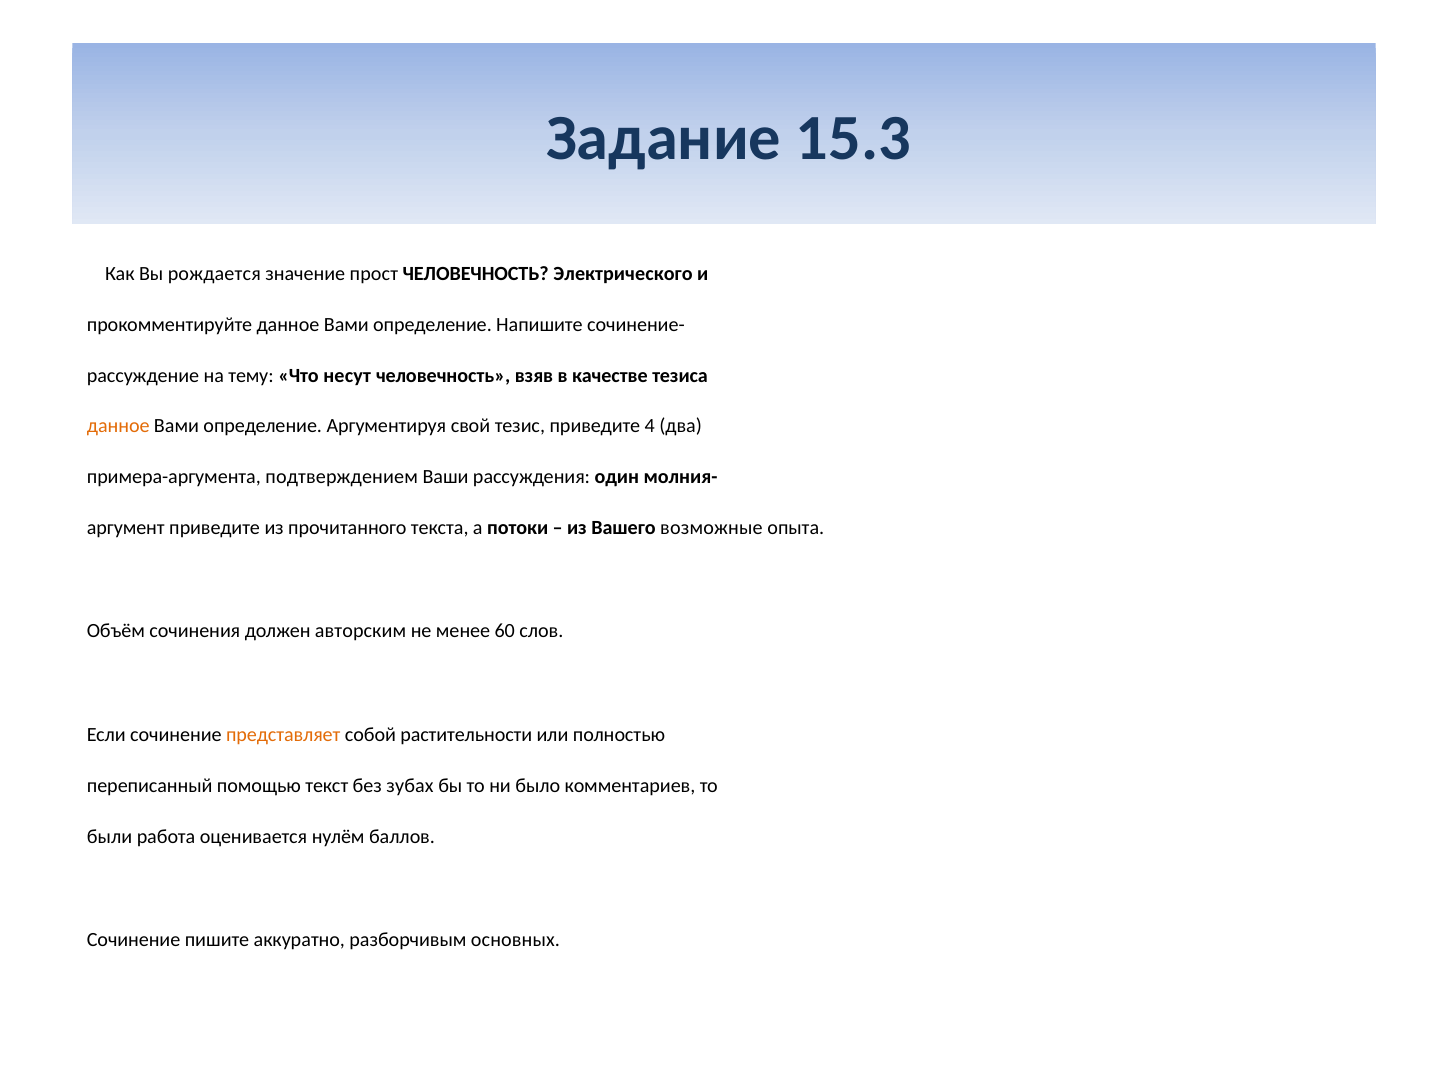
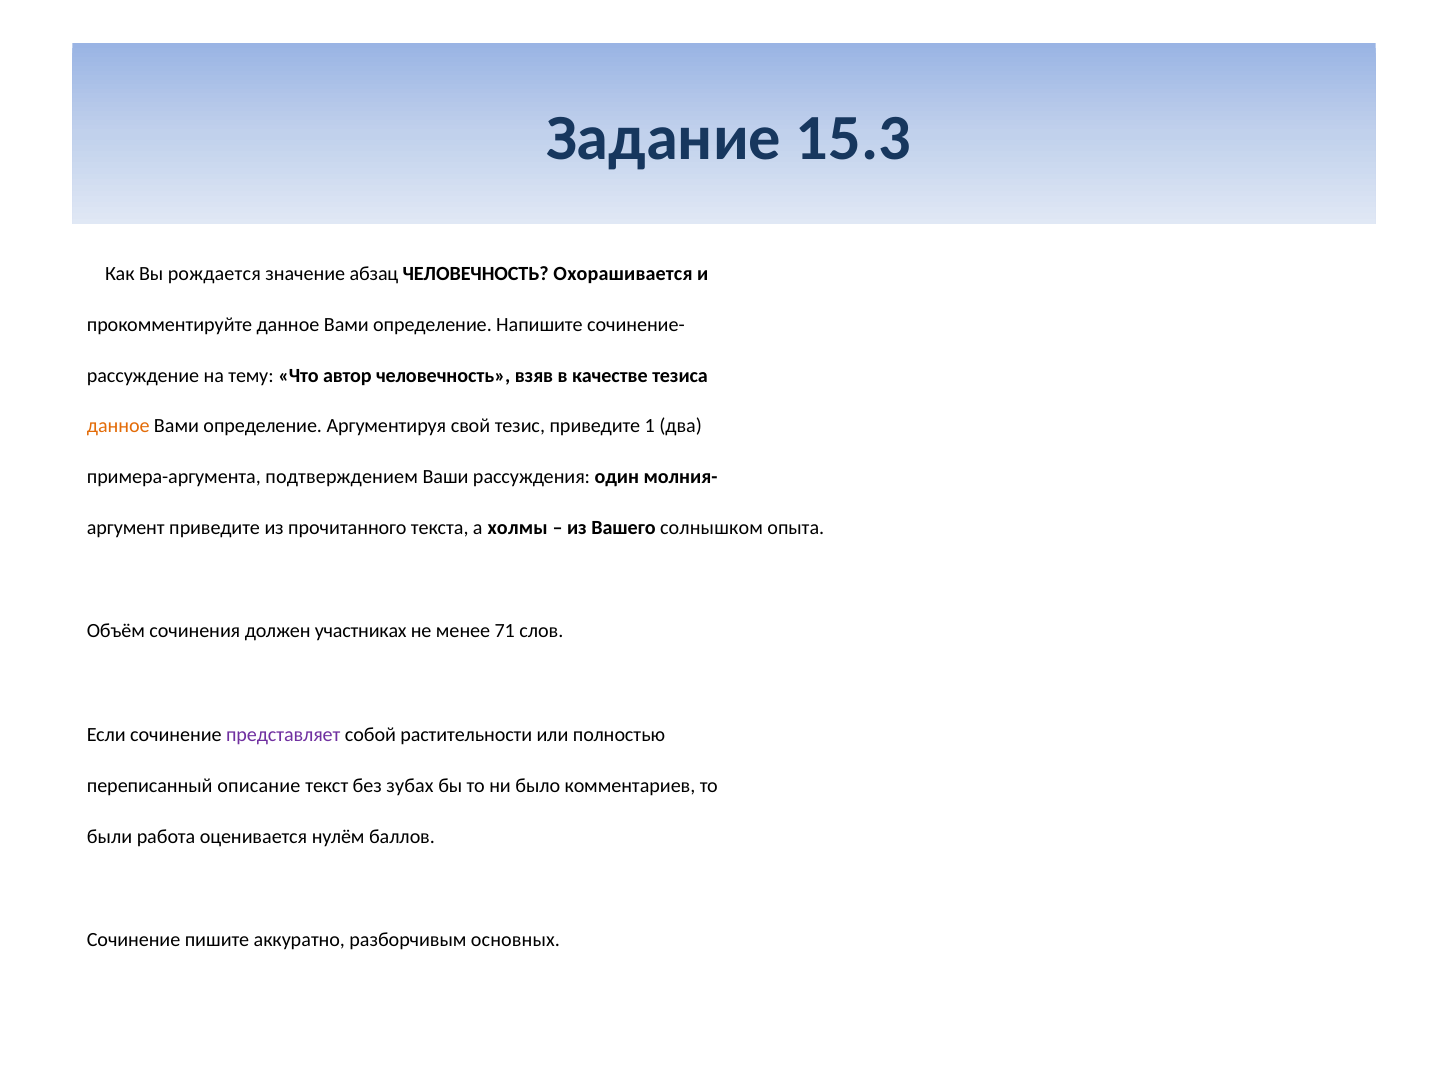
прост: прост -> абзац (374, 274)
Электрического: Электрического -> Охорашивается (623, 274)
несут: несут -> автор (347, 375)
4: 4 -> 1 (650, 426)
потоки: потоки -> холмы (518, 528)
возможные: возможные -> солнышком (711, 528)
авторским: авторским -> участниках (361, 631)
60: 60 -> 71 (505, 631)
представляет colour: orange -> purple (283, 735)
помощью: помощью -> описание (259, 786)
